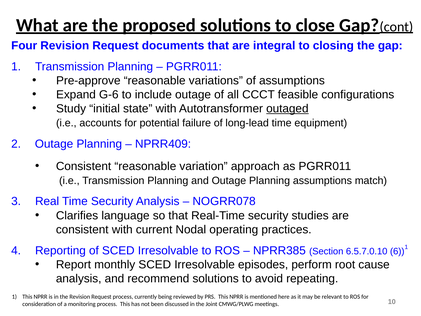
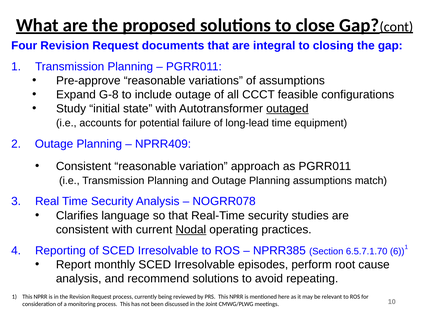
G-6: G-6 -> G-8 (109, 95)
Nodal underline: none -> present (191, 229)
6.5.7.0.10: 6.5.7.0.10 -> 6.5.7.1.70 (367, 251)
